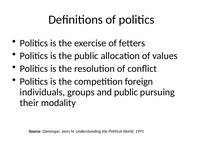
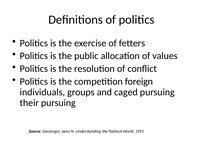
and public: public -> caged (126, 92)
their modality: modality -> pursuing (58, 103)
